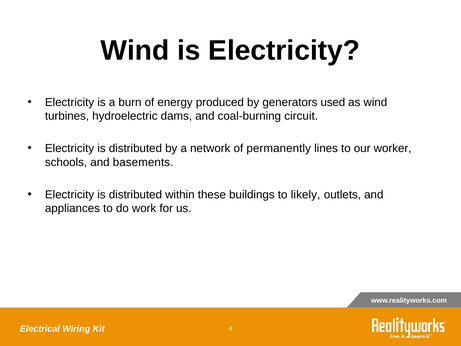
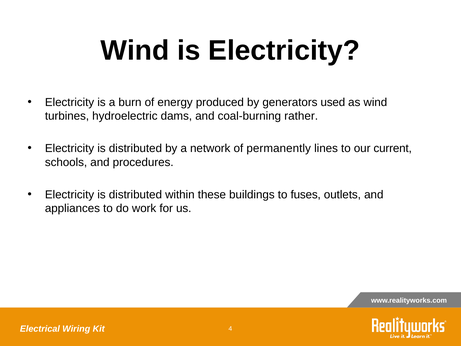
circuit: circuit -> rather (301, 116)
worker: worker -> current (393, 148)
basements: basements -> procedures (143, 162)
likely: likely -> fuses (306, 194)
